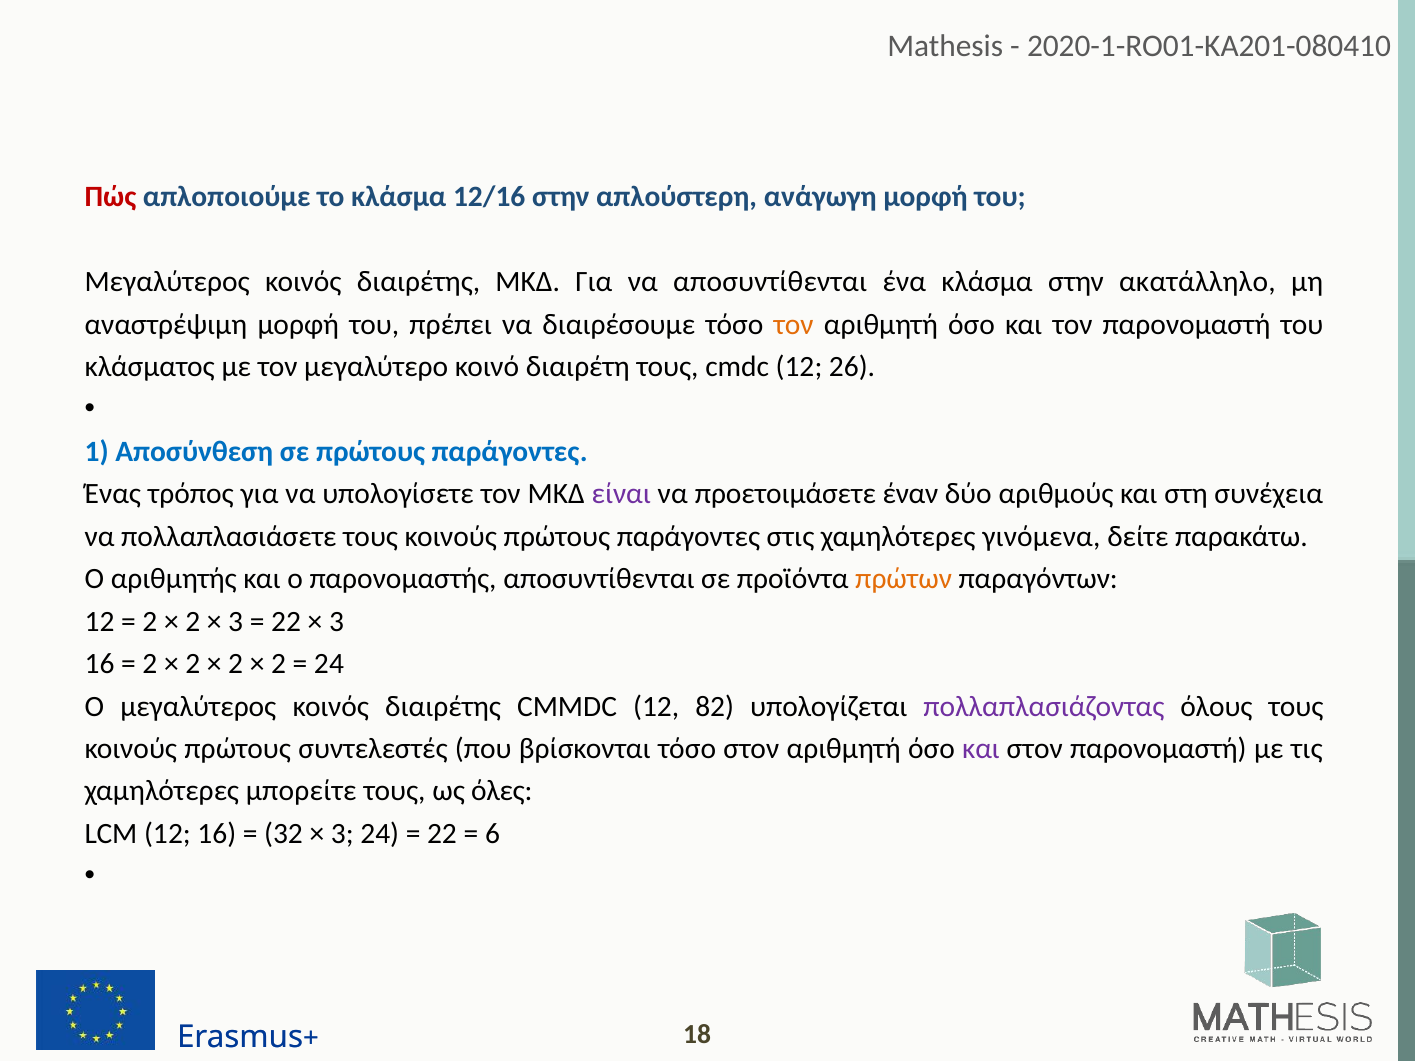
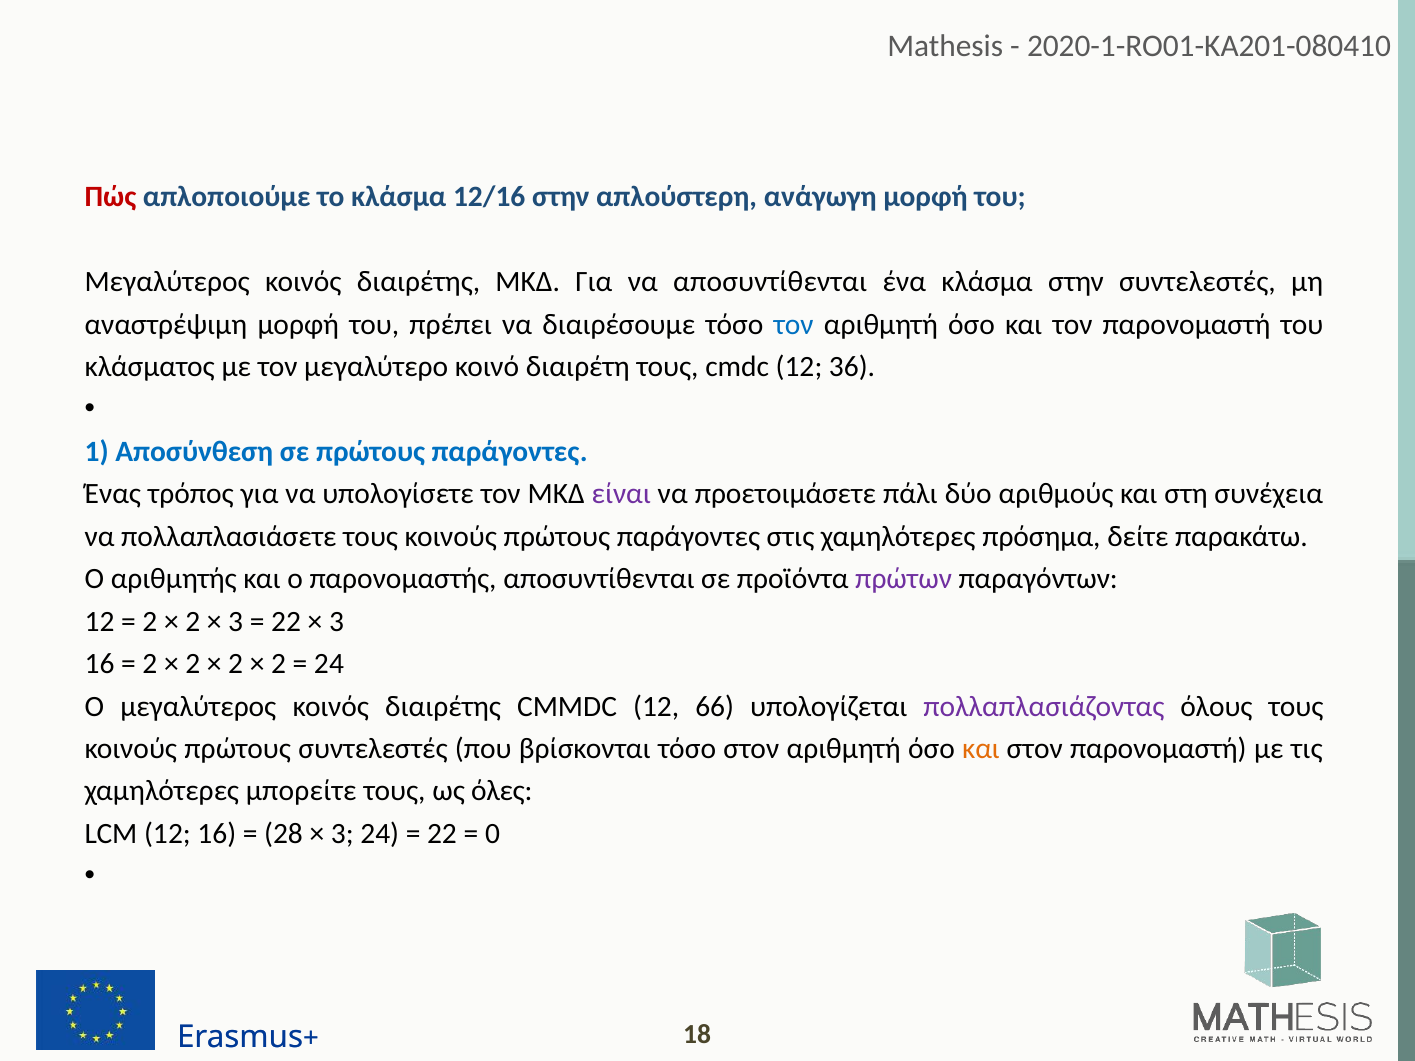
στην ακατάλληλο: ακατάλληλο -> συντελεστές (1197, 282)
τον colour: orange -> blue (794, 324)
26: 26 -> 36 (852, 367)
έναν: έναν -> πάλι (910, 494)
γινόμενα: γινόμενα -> πρόσημα (1041, 537)
πρώτων colour: orange -> purple (904, 579)
82: 82 -> 66 (715, 706)
και colour: purple -> orange (981, 749)
32: 32 -> 28 (283, 834)
6: 6 -> 0 (493, 834)
